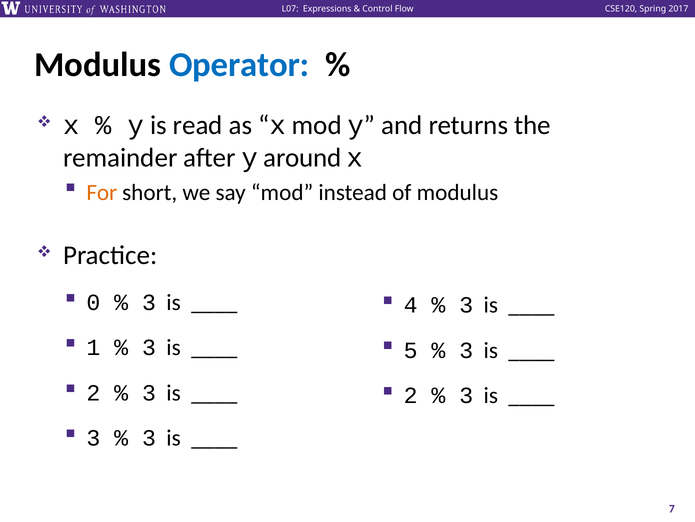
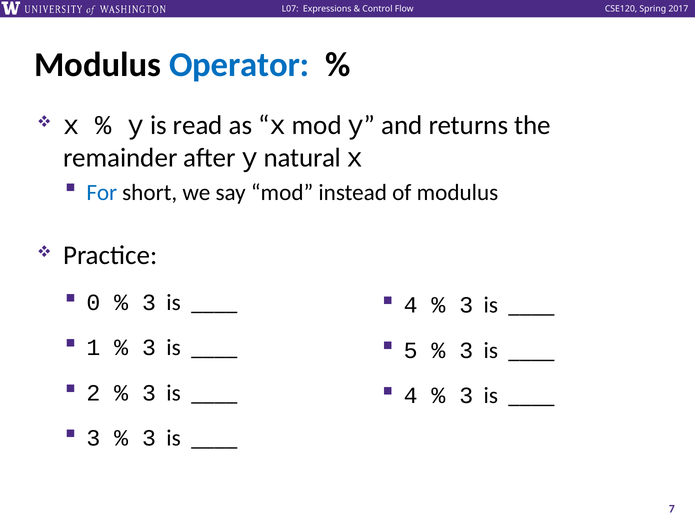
around: around -> natural (302, 158)
For colour: orange -> blue (102, 192)
2: 2 -> 4 (411, 395)
